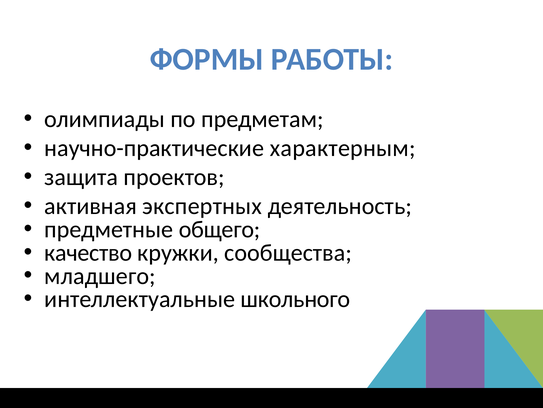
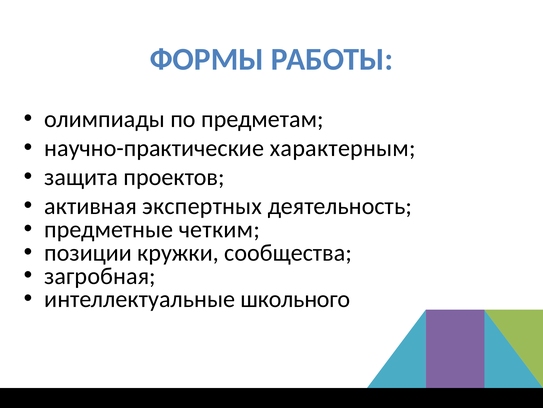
общего: общего -> четким (219, 229)
качество: качество -> позиции (88, 252)
младшего: младшего -> загробная (100, 276)
